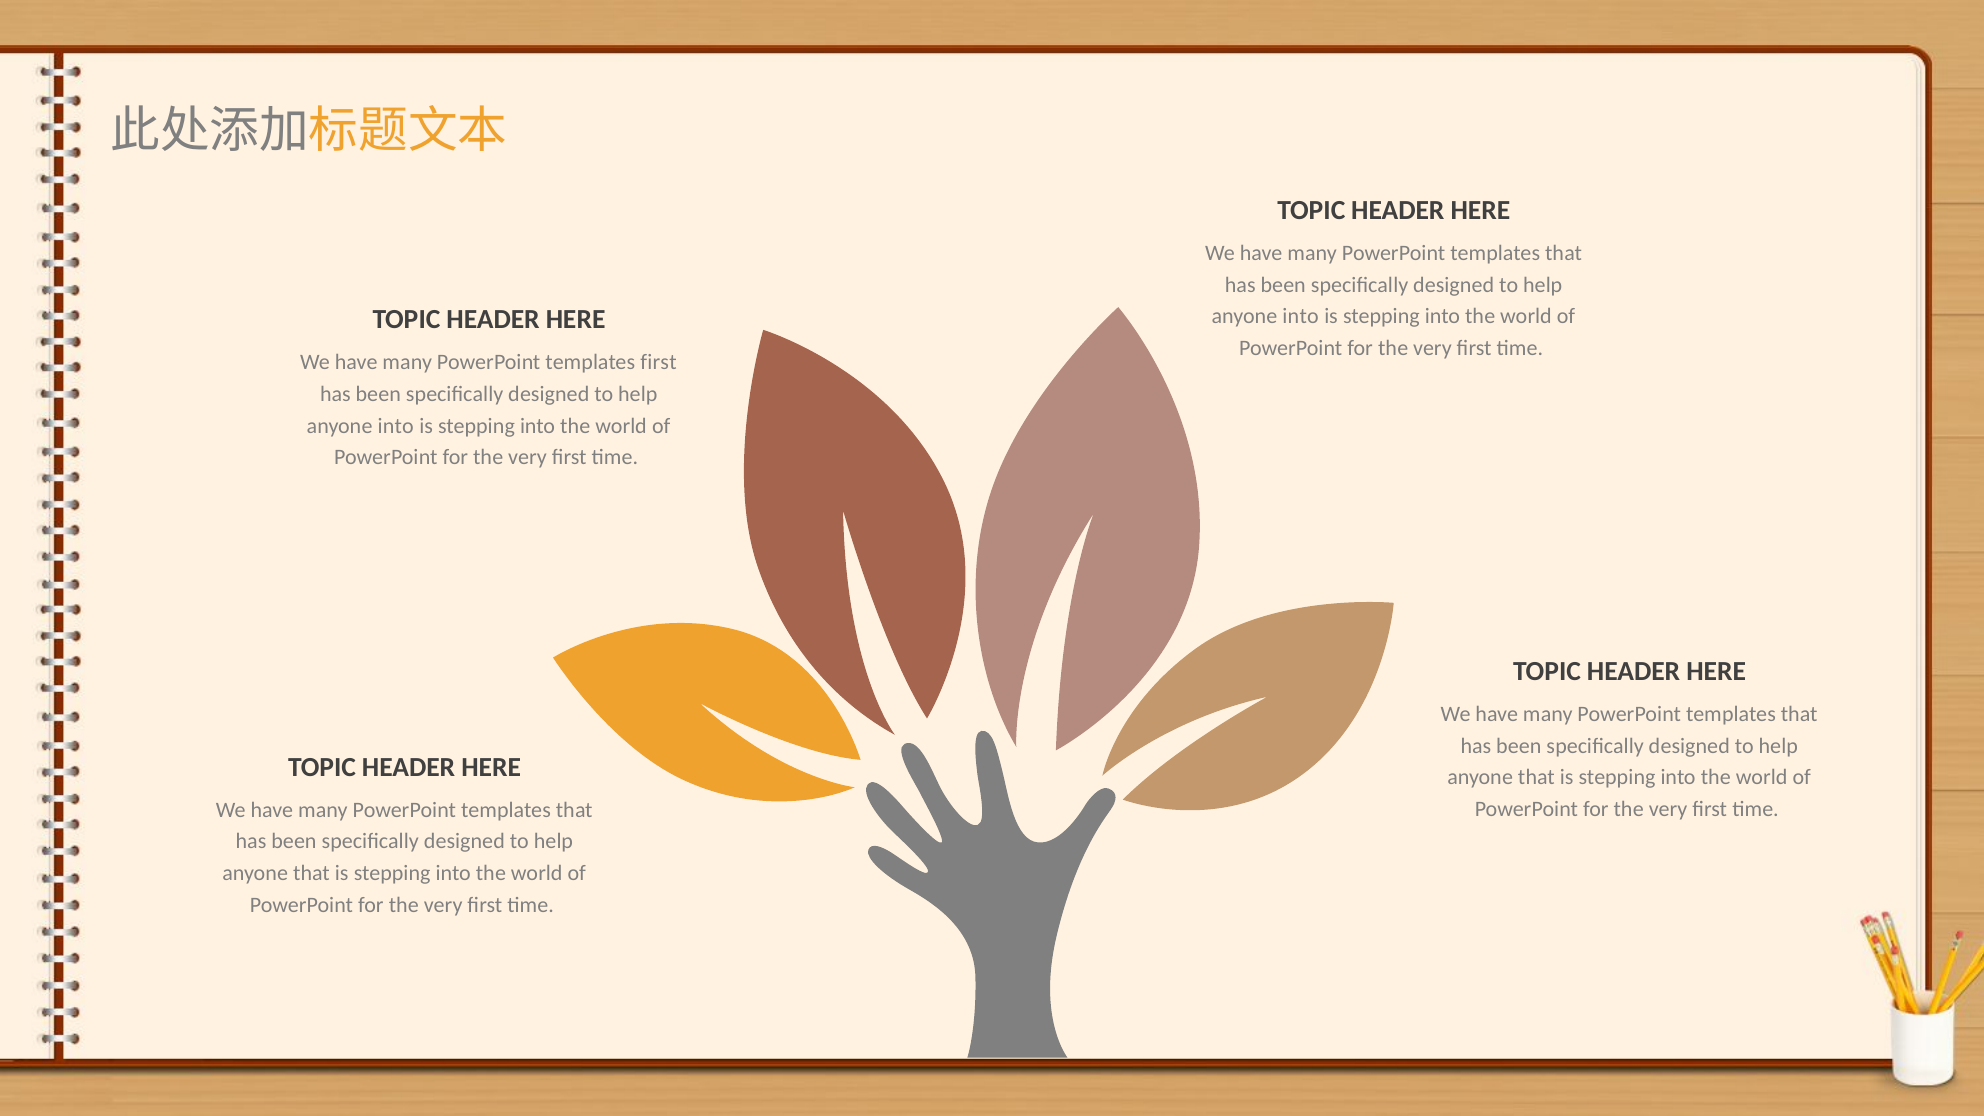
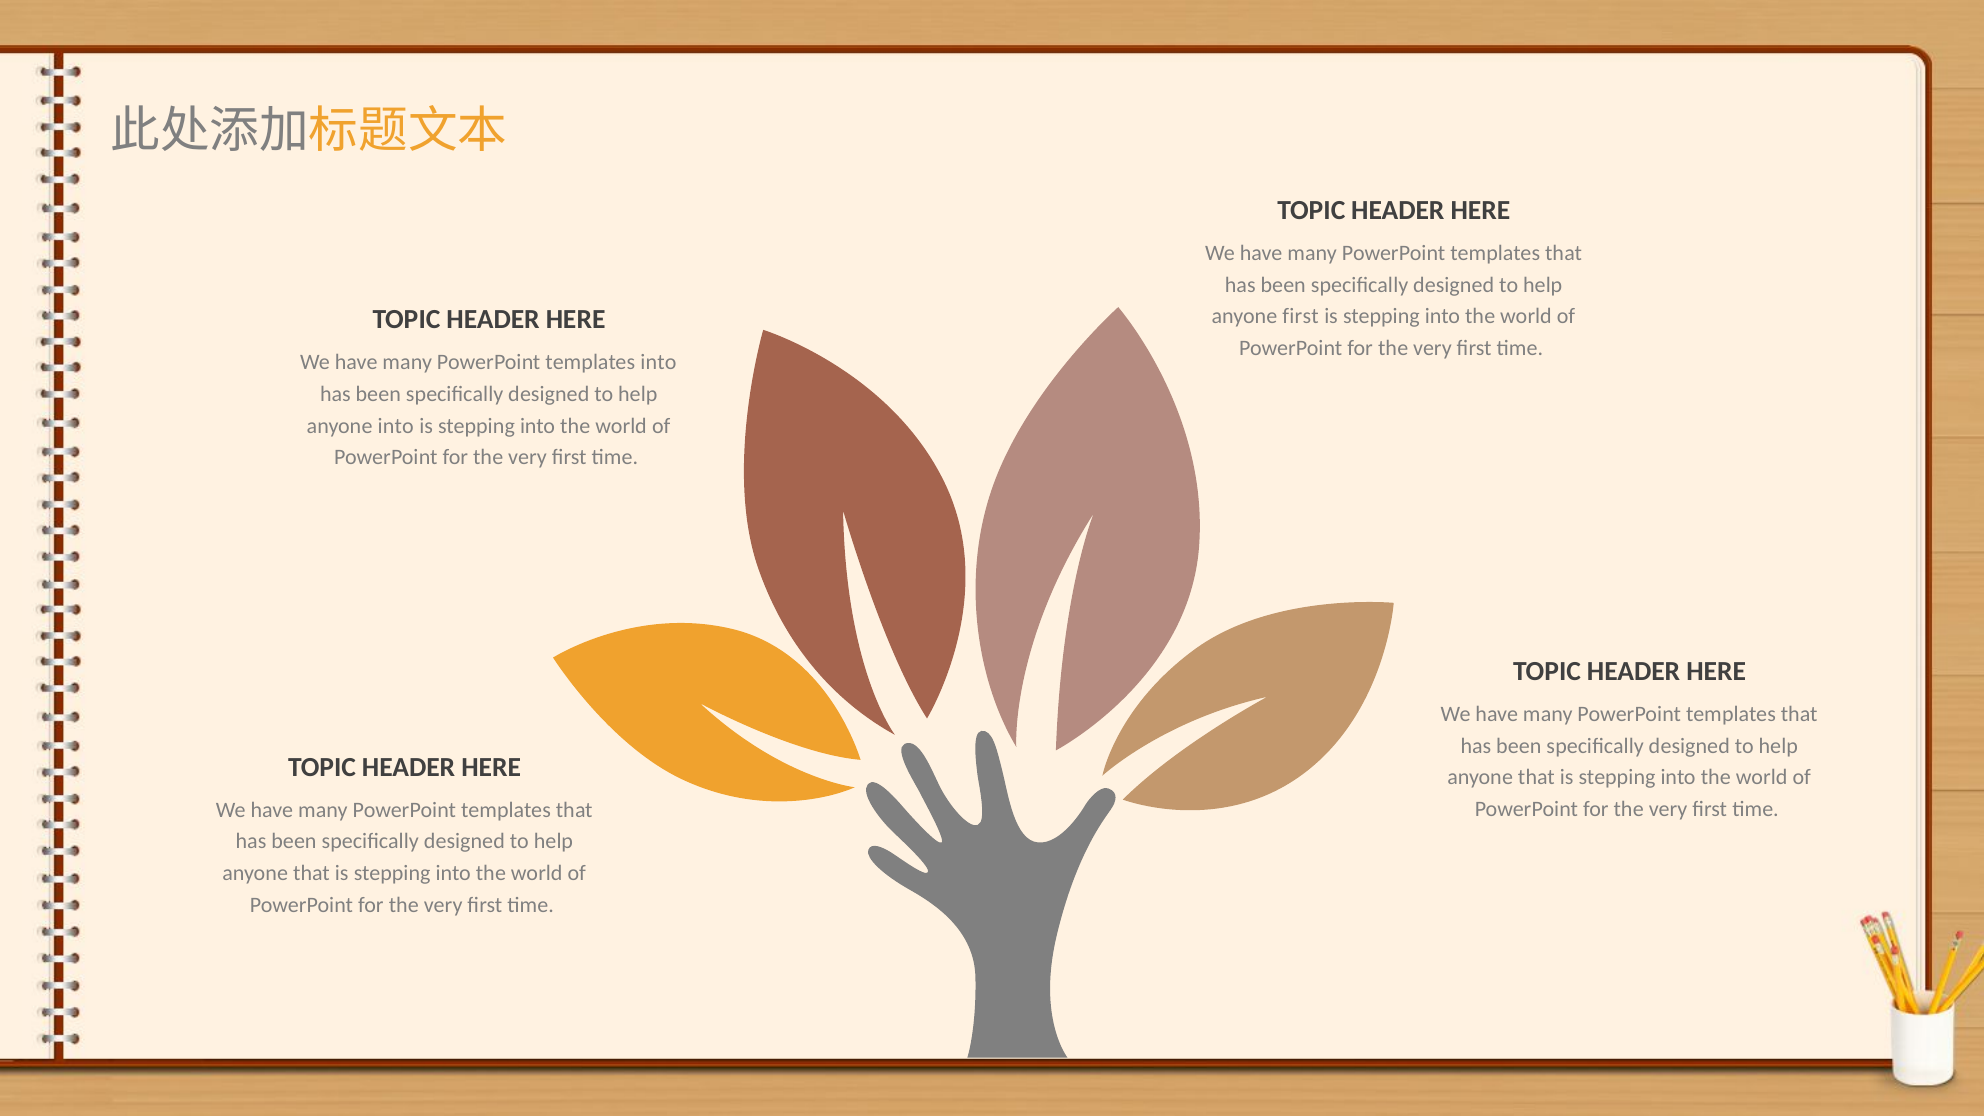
into: into -> first (1301, 316)
templates first: first -> into (658, 363)
